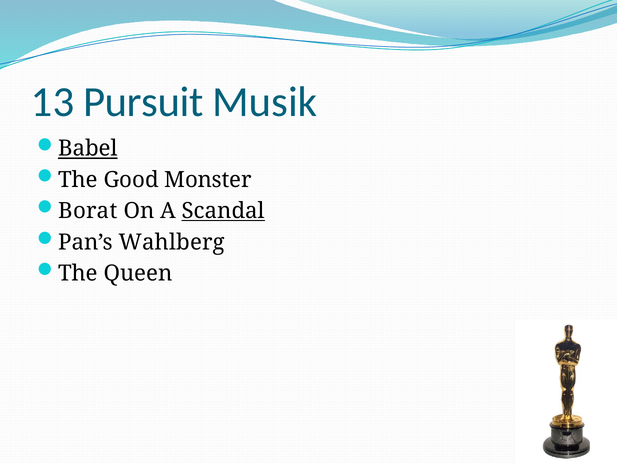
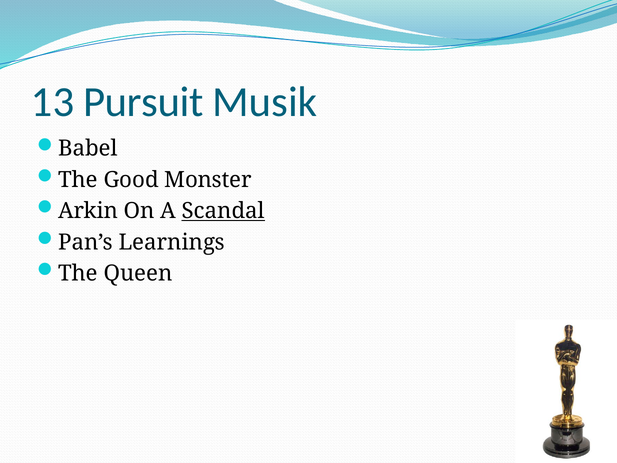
Babel underline: present -> none (88, 149)
Borat: Borat -> Arkin (88, 211)
Wahlberg: Wahlberg -> Learnings (172, 242)
